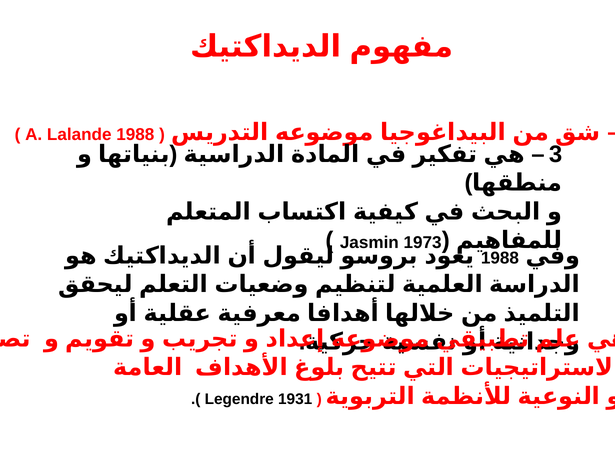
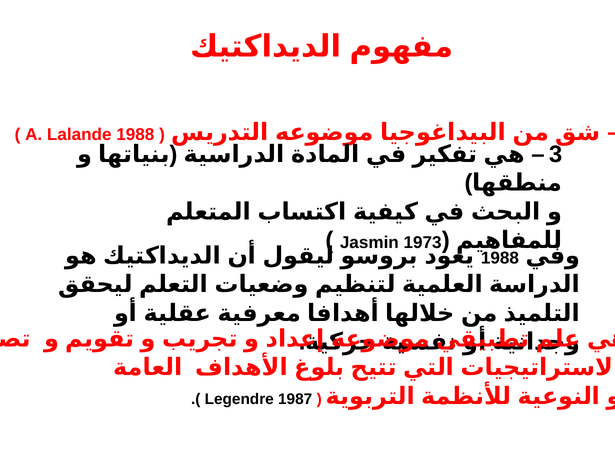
1931: 1931 -> 1987 (295, 399)
